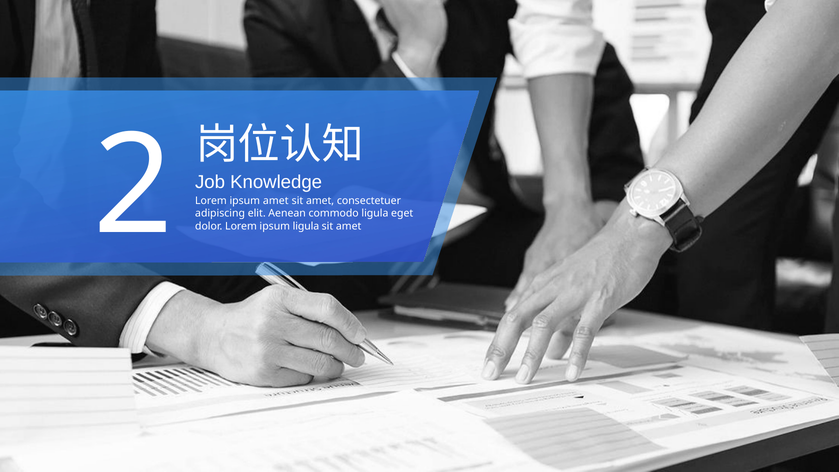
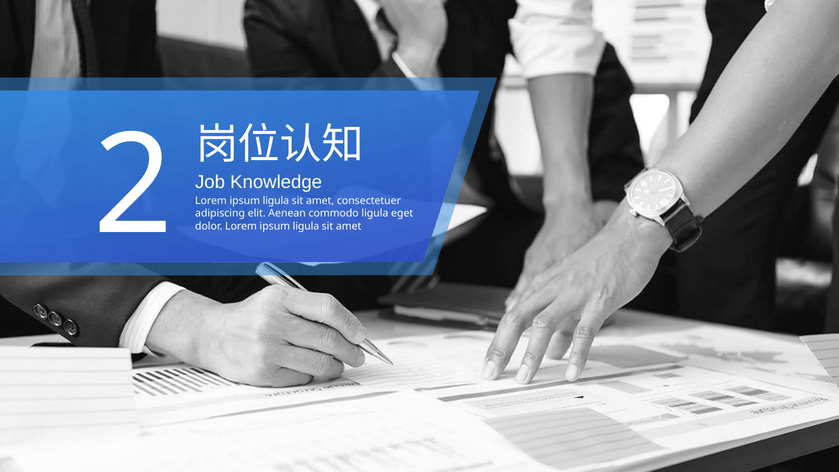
amet: amet -> ligula (276, 201)
